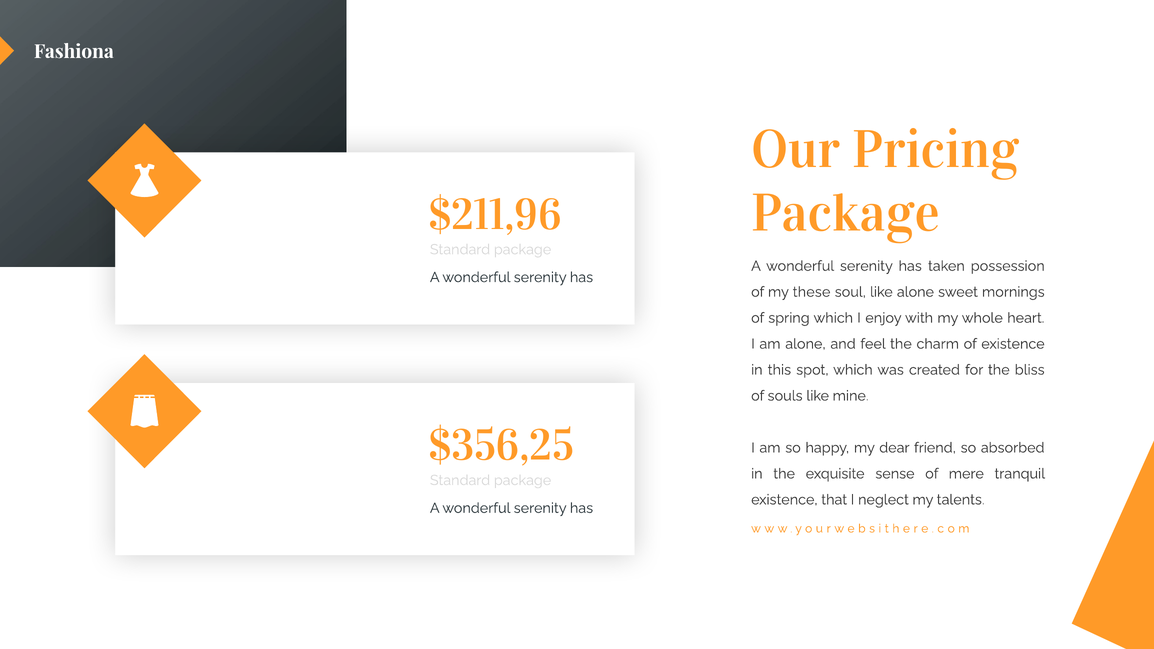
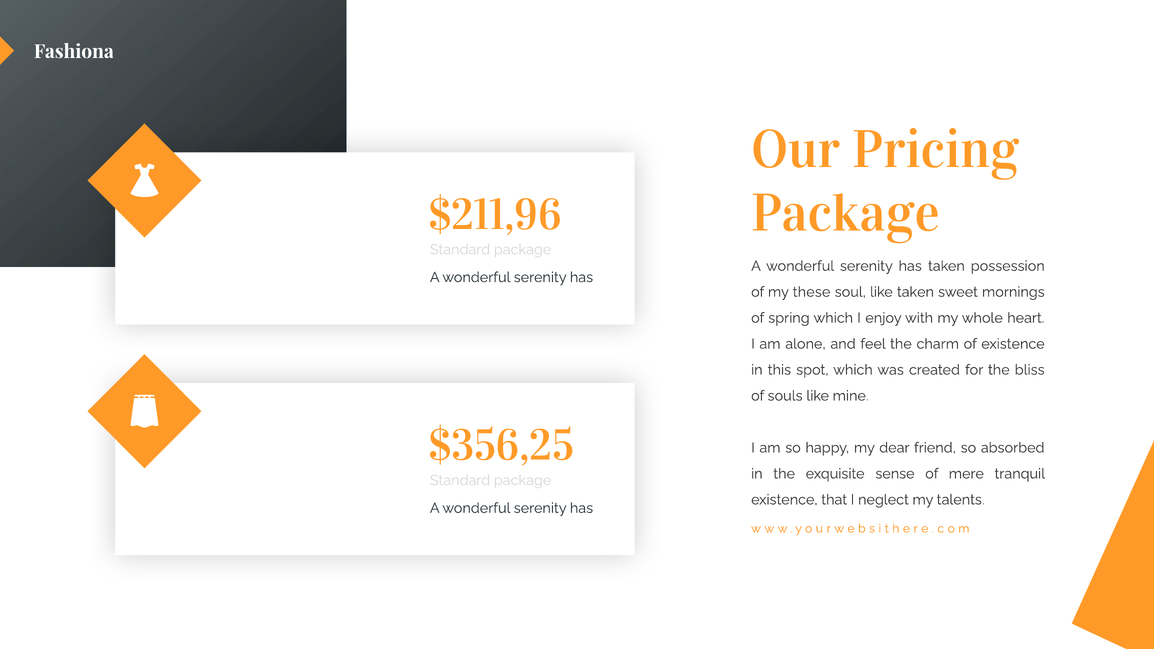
like alone: alone -> taken (915, 292)
